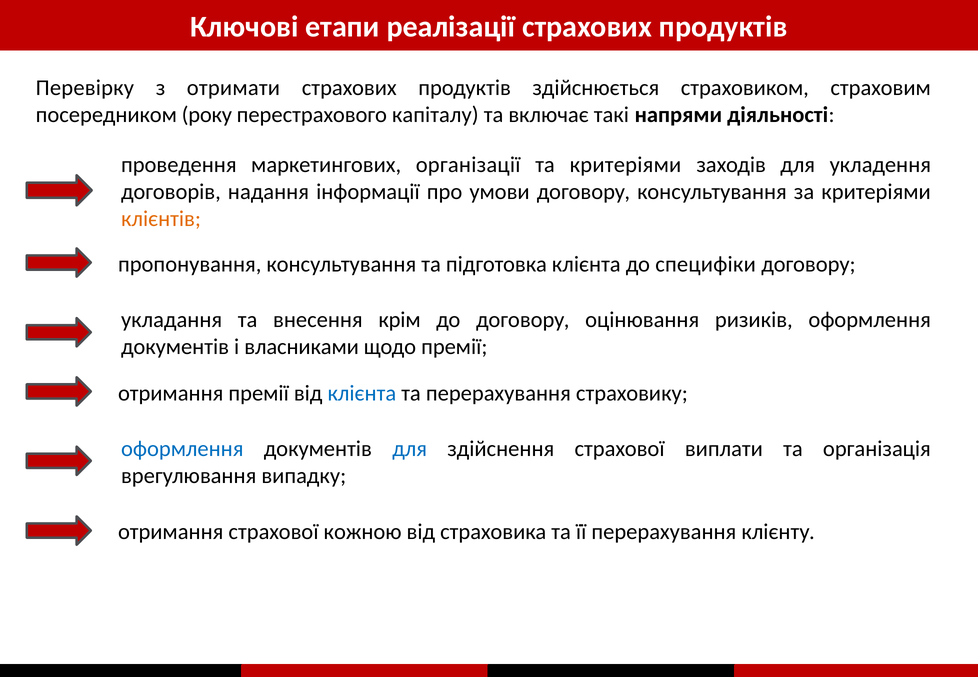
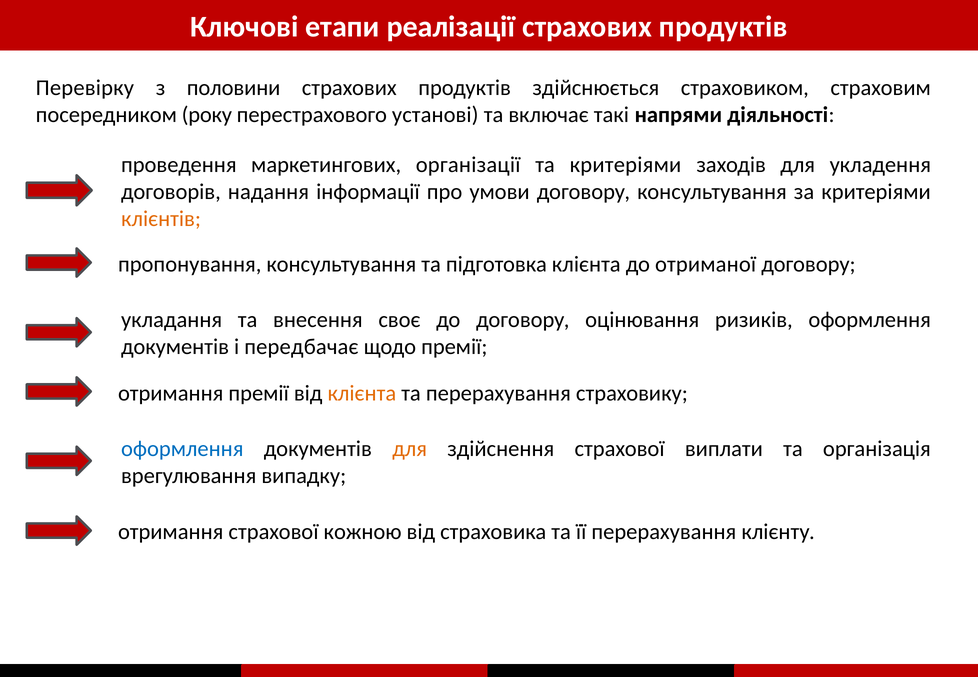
отримати: отримати -> половини (234, 88)
капіталу: капіталу -> установі (435, 115)
специфіки: специфіки -> отриманої (706, 264)
крім: крім -> своє (399, 320)
власниками: власниками -> передбачає (301, 347)
клієнта colour: blue -> orange (362, 393)
для colour: blue -> orange (410, 449)
